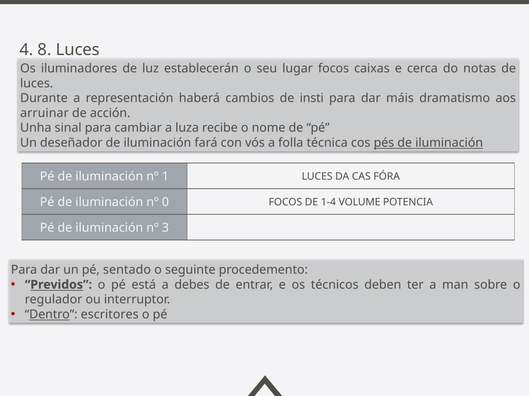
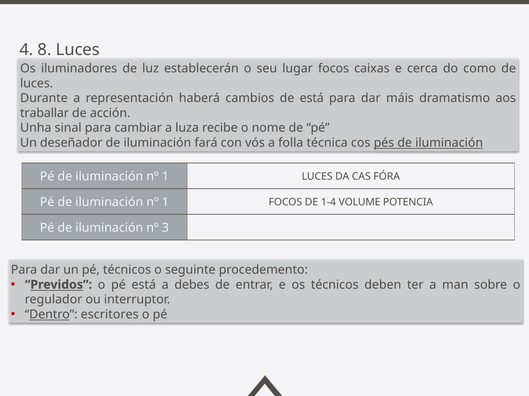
notas: notas -> como (480, 69)
de insti: insti -> está (312, 98)
arruinar: arruinar -> traballar (45, 113)
0: 0 -> 1 (165, 203)
pé sentado: sentado -> técnicos (127, 270)
